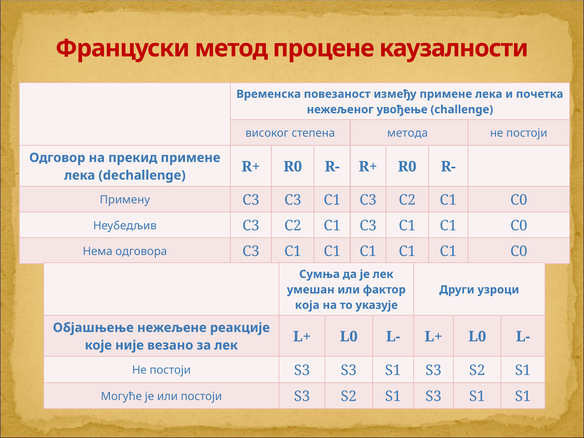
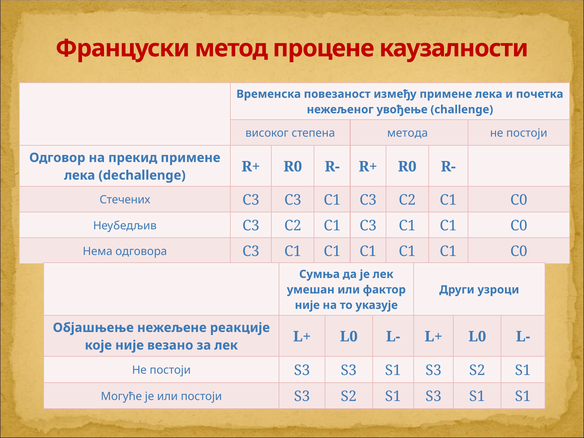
Примену: Примену -> Стечених (125, 200)
која: која -> није (307, 305)
